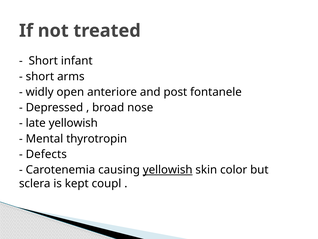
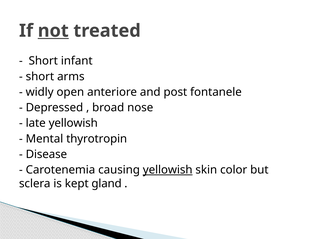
not underline: none -> present (53, 31)
Defects: Defects -> Disease (46, 154)
coupl: coupl -> gland (107, 183)
